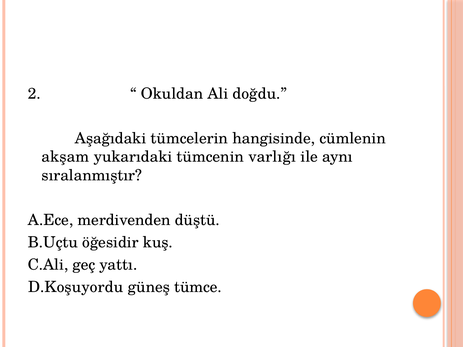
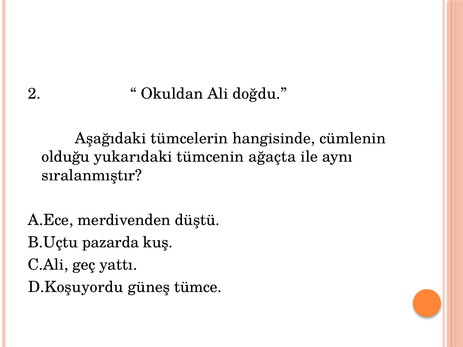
akşam: akşam -> olduğu (66, 157)
varlığı: varlığı -> ağaçta (272, 157)
öğesidir: öğesidir -> pazarda (111, 243)
